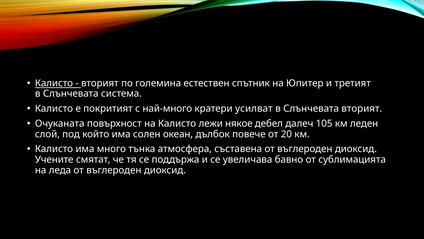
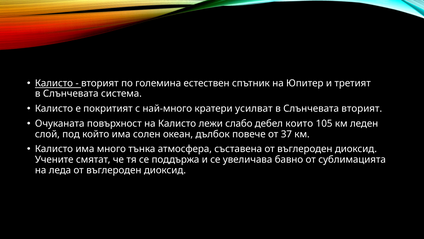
някое: някое -> слабо (239, 123)
далеч: далеч -> които (299, 123)
20: 20 -> 37 (286, 134)
